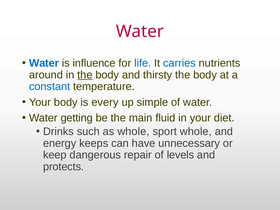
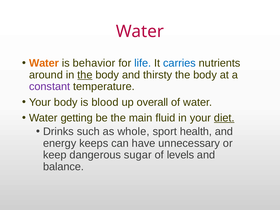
Water colour: blue -> orange (44, 63)
influence: influence -> behavior (94, 63)
constant colour: blue -> purple (50, 87)
every: every -> blood (105, 102)
simple: simple -> overall (152, 102)
diet underline: none -> present (224, 118)
sport whole: whole -> health (196, 132)
repair: repair -> sugar (138, 155)
protects: protects -> balance (63, 167)
